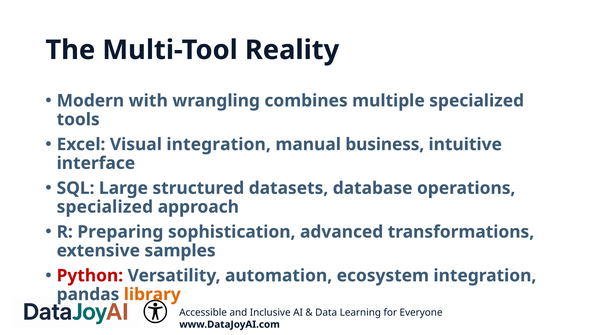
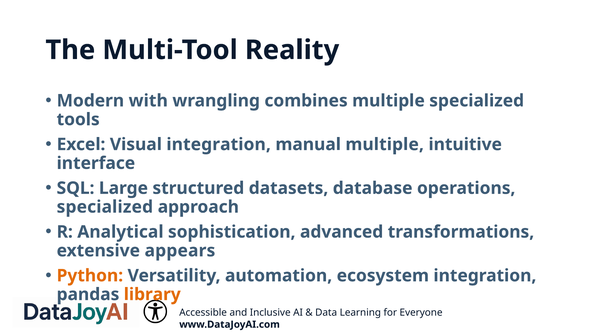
manual business: business -> multiple (385, 145)
Preparing: Preparing -> Analytical (120, 232)
samples: samples -> appears (180, 251)
Python colour: red -> orange (90, 276)
